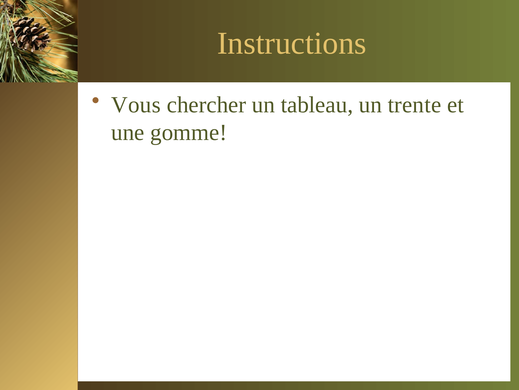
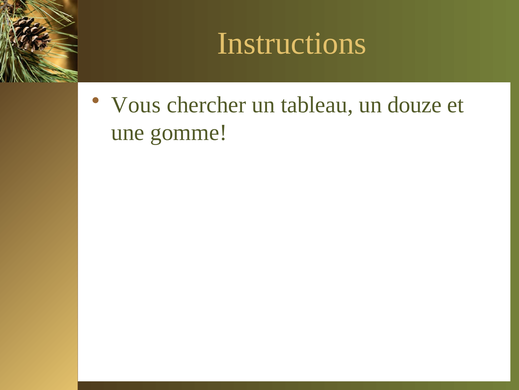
trente: trente -> douze (415, 105)
